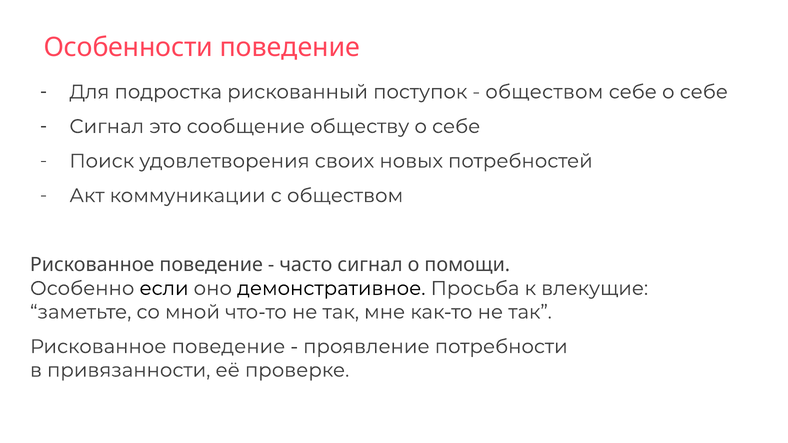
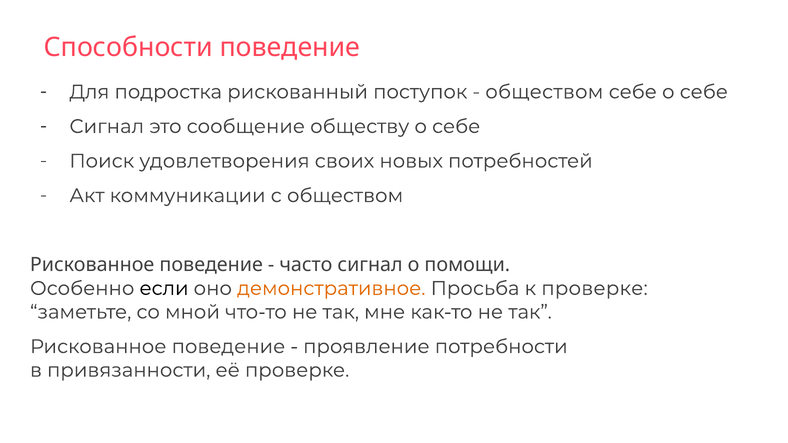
Особенности: Особенности -> Способности (128, 47)
демонстративное colour: black -> orange (331, 289)
к влекущие: влекущие -> проверке (595, 289)
